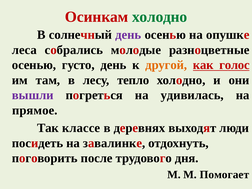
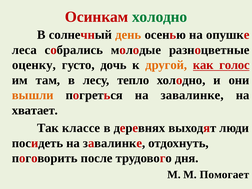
день colour: purple -> orange (128, 35)
осенью: осенью -> оценку (34, 65)
густо день: день -> дочь (113, 65)
вышли colour: purple -> orange (33, 95)
погреться на удивилась: удивилась -> завалинке (192, 95)
прямое: прямое -> хватает (35, 110)
